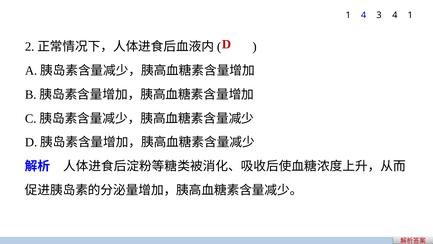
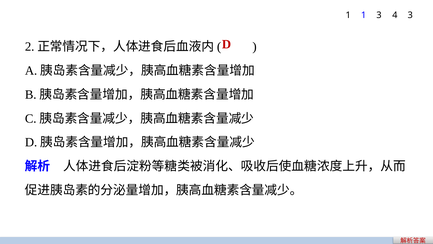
1 4: 4 -> 1 (364, 15)
4 1: 1 -> 3 (410, 15)
